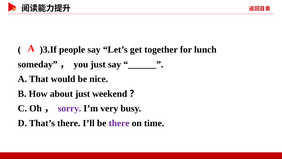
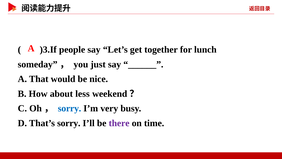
about just: just -> less (83, 94)
sorry colour: purple -> blue (70, 108)
That’s there: there -> sorry (69, 123)
